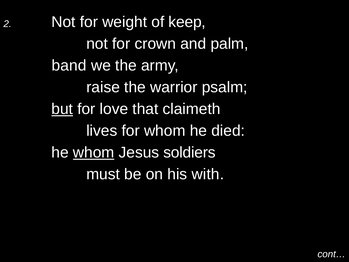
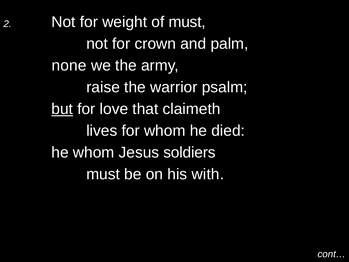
of keep: keep -> must (187, 22)
band: band -> none (69, 66)
whom underline: present -> none (94, 152)
